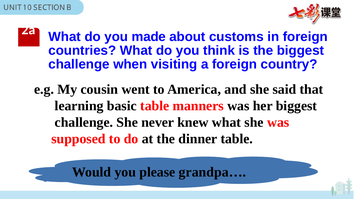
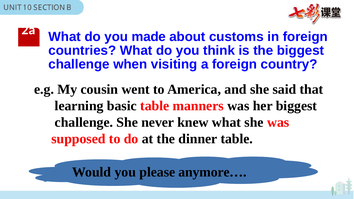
grandpa…: grandpa… -> anymore… (213, 172)
